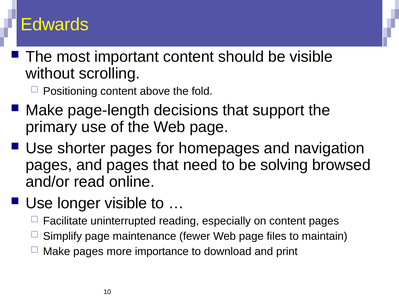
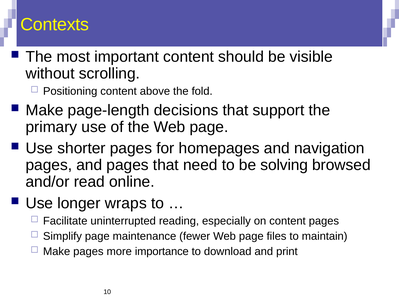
Edwards: Edwards -> Contexts (55, 24)
longer visible: visible -> wraps (126, 203)
